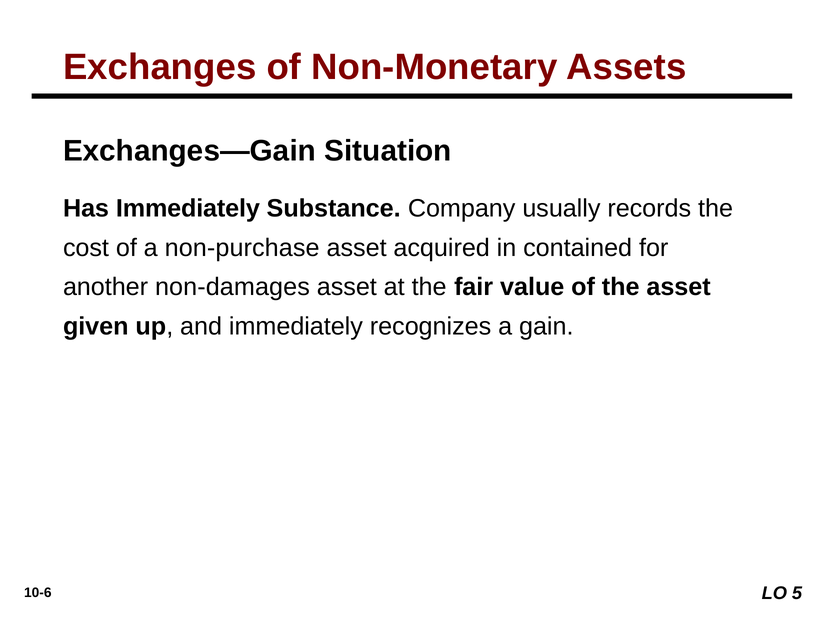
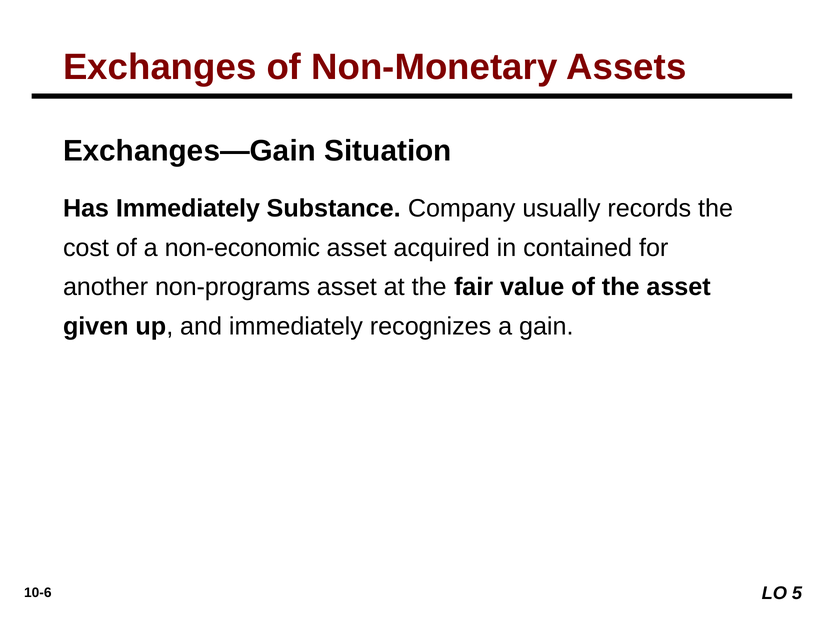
non-purchase: non-purchase -> non-economic (242, 248)
non-damages: non-damages -> non-programs (233, 287)
